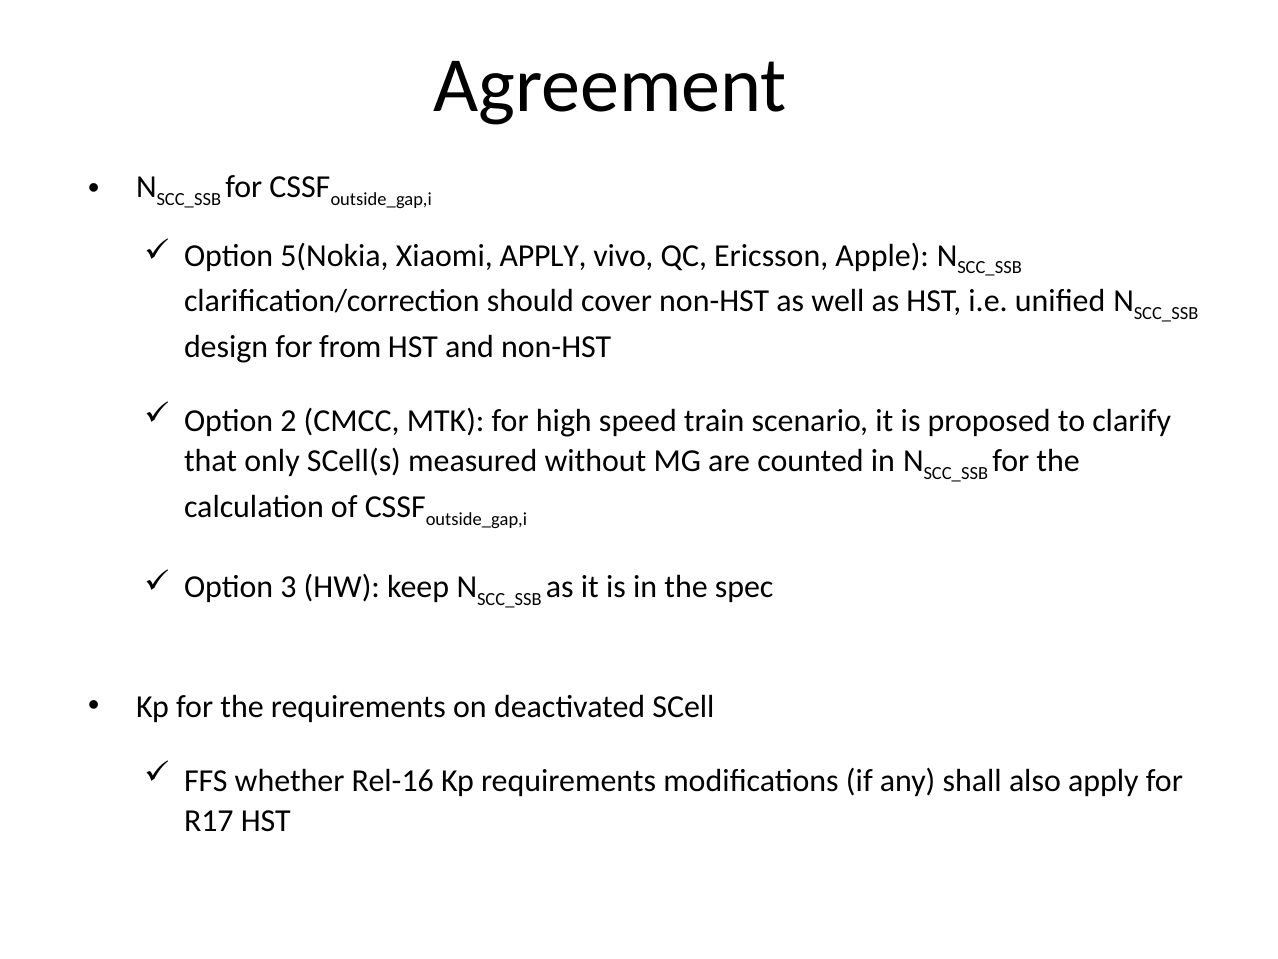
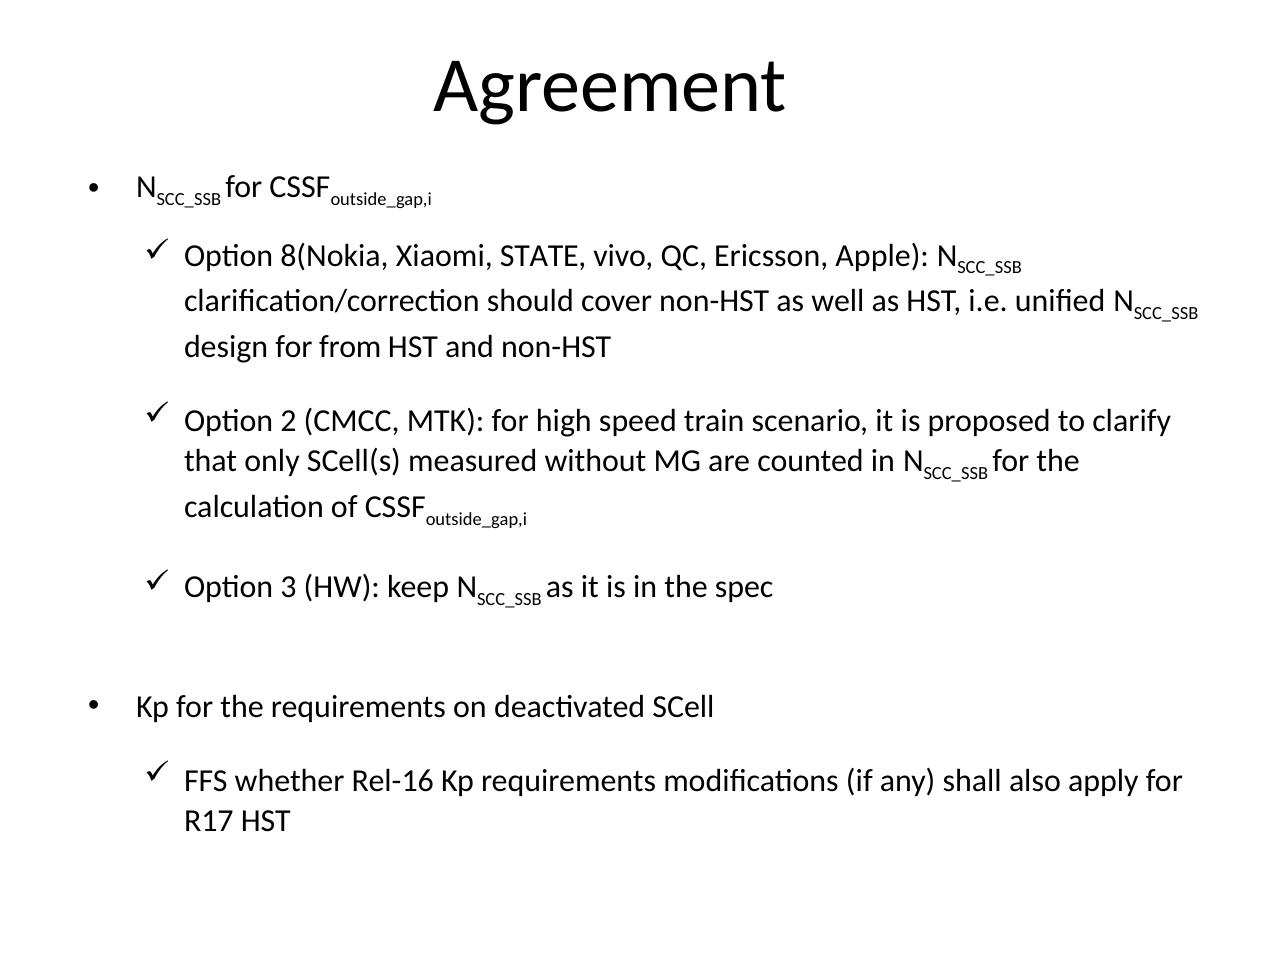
5(Nokia: 5(Nokia -> 8(Nokia (334, 255)
Xiaomi APPLY: APPLY -> STATE (543, 255)
